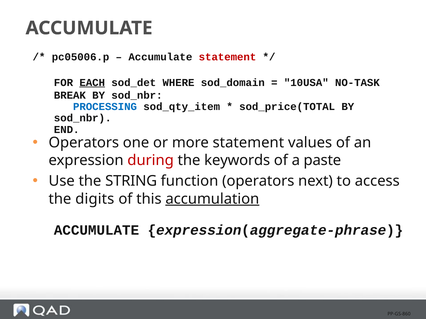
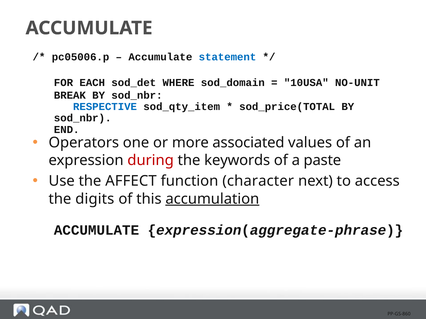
statement colour: red -> blue (227, 57)
EACH underline: present -> none (92, 83)
NO-TASK: NO-TASK -> NO-UNIT (357, 83)
PROCESSING: PROCESSING -> RESPECTIVE (105, 107)
more statement: statement -> associated (248, 143)
STRING: STRING -> AFFECT (131, 181)
function operators: operators -> character (258, 181)
